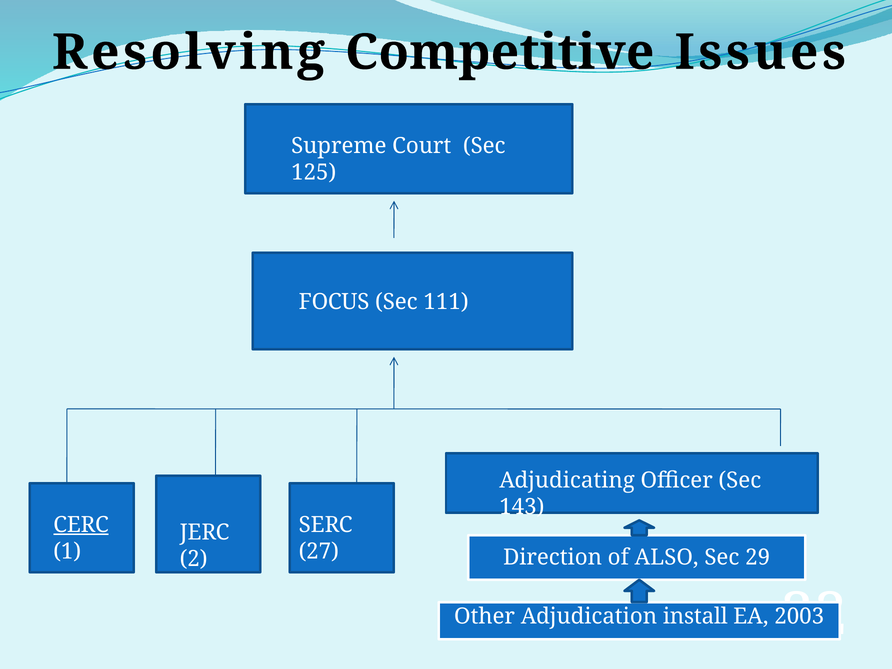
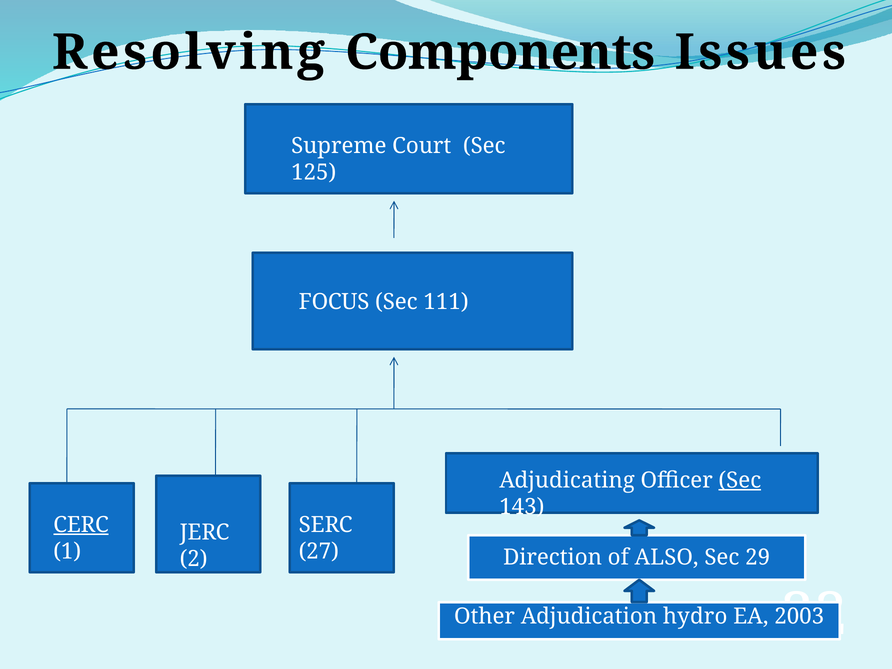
Competitive: Competitive -> Components (500, 53)
Sec underline: none -> present (740, 480)
install: install -> hydro (695, 617)
